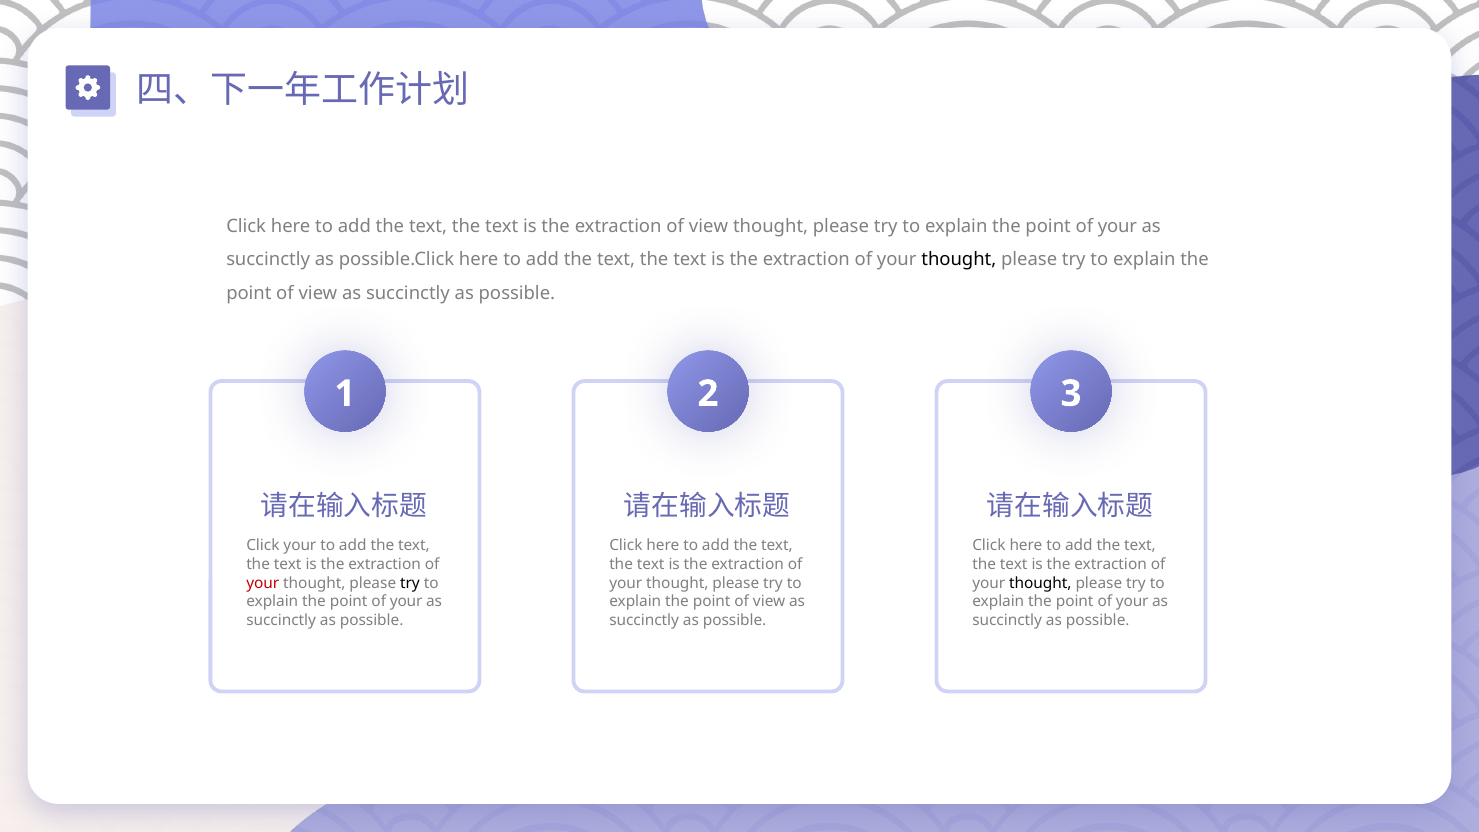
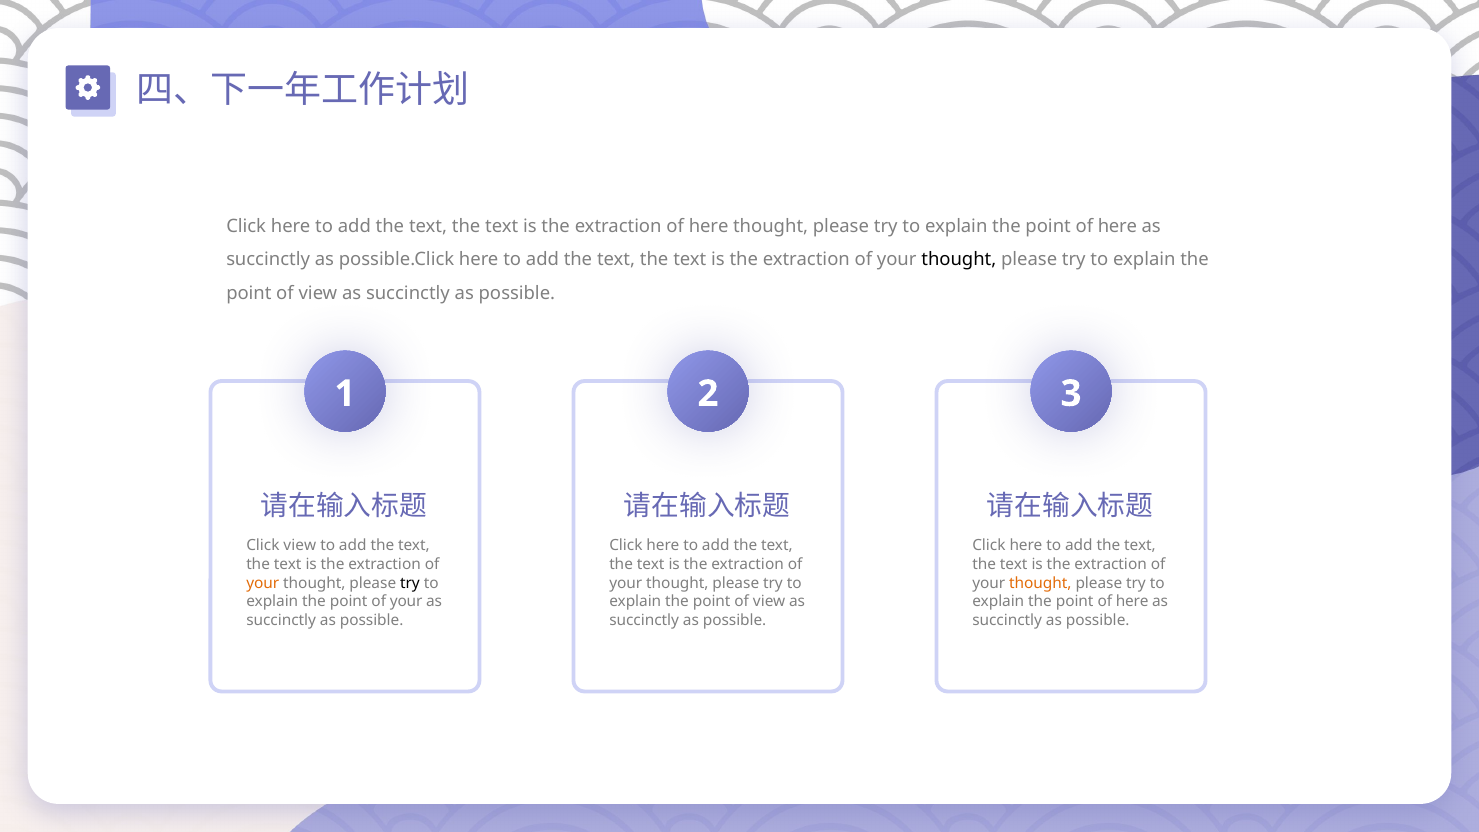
extraction of view: view -> here (709, 226)
your: your -> here (1117, 226)
Click your: your -> view (300, 546)
your colour: red -> orange (263, 583)
thought colour: black -> orange (1040, 583)
your: your -> here (1132, 601)
